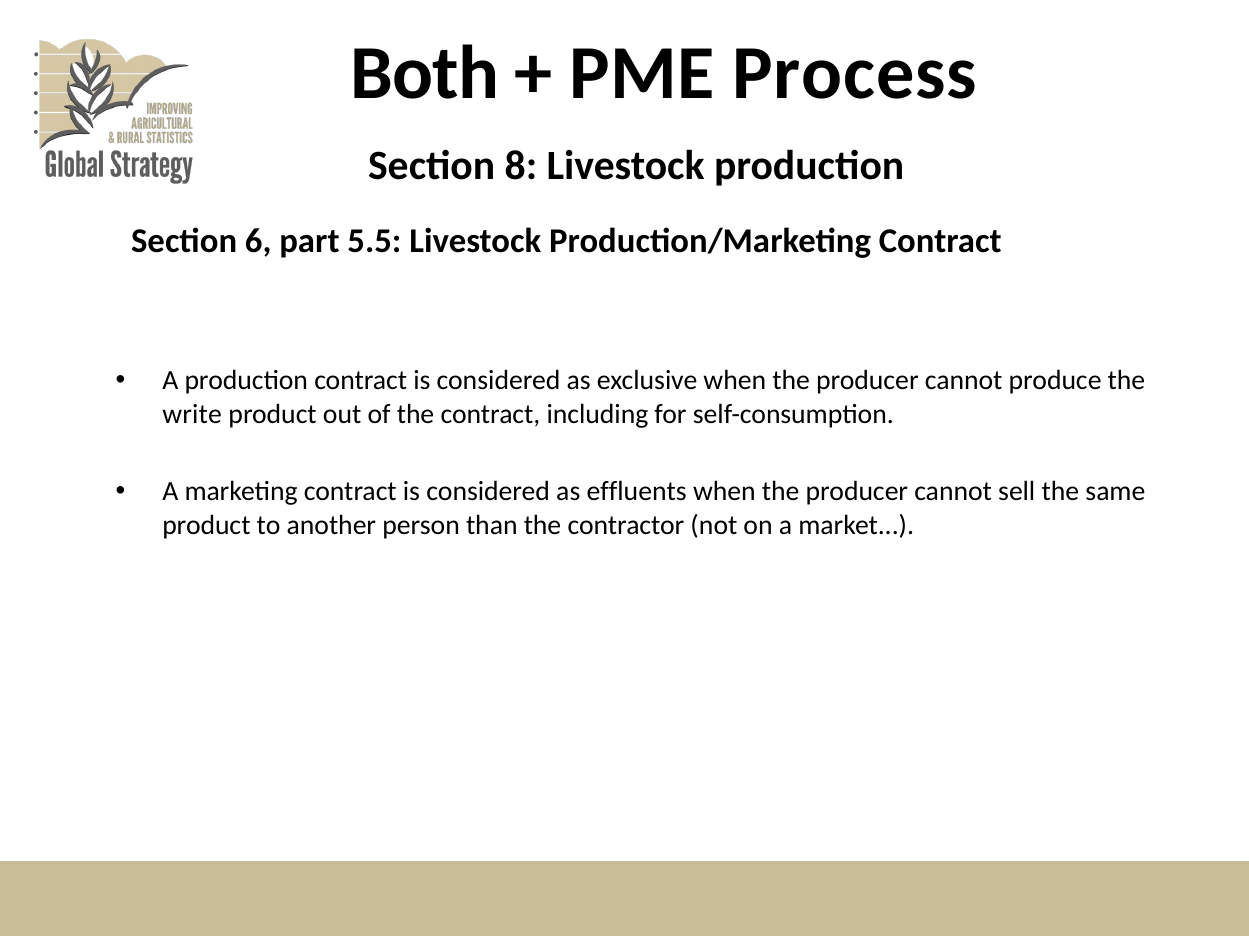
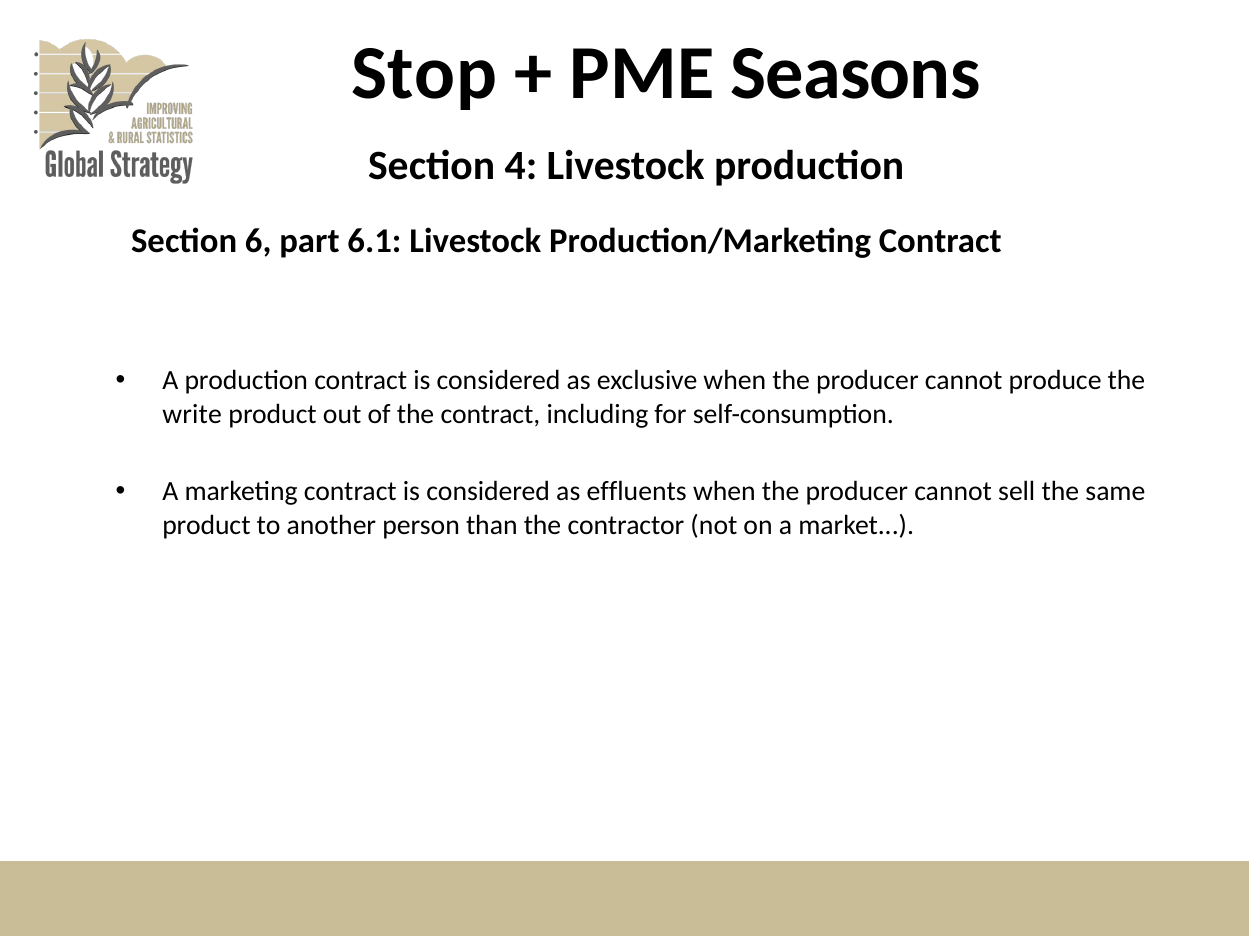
Both: Both -> Stop (424, 73)
Process: Process -> Seasons (855, 73)
8: 8 -> 4 (521, 166)
5.5: 5.5 -> 6.1 (374, 241)
